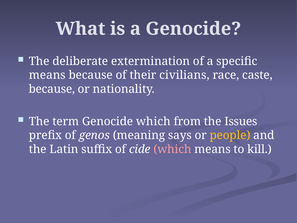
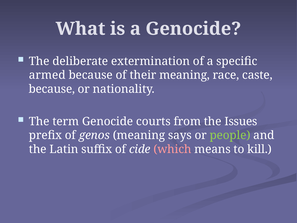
means: means -> armed (47, 75)
their civilians: civilians -> meaning (185, 75)
Genocide which: which -> courts (153, 121)
people colour: yellow -> light green (230, 135)
